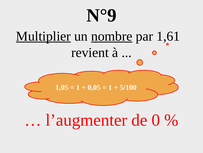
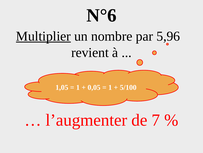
N°9: N°9 -> N°6 (101, 15)
nombre underline: present -> none (112, 36)
1,61: 1,61 -> 5,96 (168, 36)
0: 0 -> 7 (156, 120)
